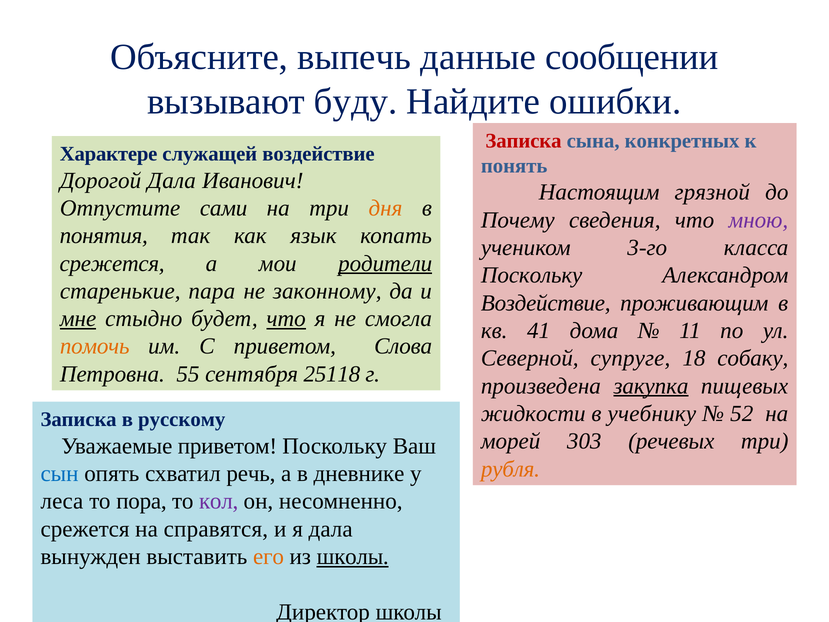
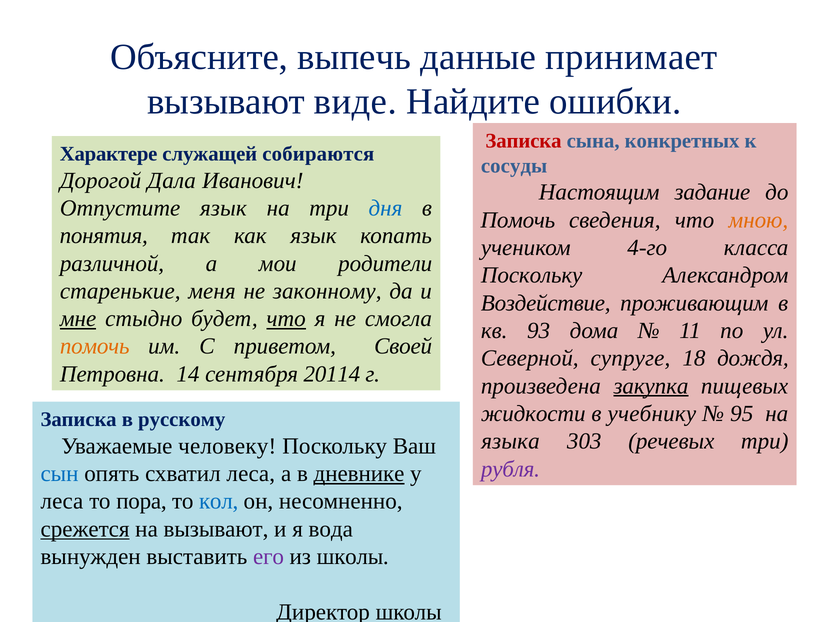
сообщении: сообщении -> принимает (631, 57)
буду: буду -> виде (355, 101)
служащей воздействие: воздействие -> собираются (318, 154)
понять: понять -> сосуды (514, 166)
грязной: грязной -> задание (712, 192)
Отпустите сами: сами -> язык (223, 208)
дня colour: orange -> blue (385, 208)
Почему: Почему -> Помочь (518, 220)
мною colour: purple -> orange (758, 220)
3-го: 3-го -> 4-го (647, 248)
срежется: срежется -> различной (112, 263)
родители underline: present -> none (385, 263)
пара: пара -> меня (212, 291)
41: 41 -> 93 (539, 331)
Слова: Слова -> Своей (403, 346)
собаку: собаку -> дождя (753, 358)
55: 55 -> 14 (188, 374)
25118: 25118 -> 20114 (332, 374)
52: 52 -> 95 (742, 413)
морей: морей -> языка (510, 441)
Уважаемые приветом: приветом -> человеку (227, 446)
рубля colour: orange -> purple (510, 469)
схватил речь: речь -> леса (251, 474)
дневнике underline: none -> present (359, 474)
кол colour: purple -> blue (219, 501)
срежется underline: none -> present (85, 529)
на справятся: справятся -> вызывают (216, 529)
я дала: дала -> вода (331, 529)
его colour: orange -> purple (269, 556)
школы underline: present -> none (353, 556)
